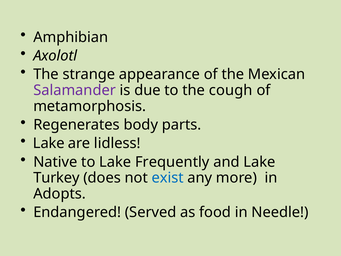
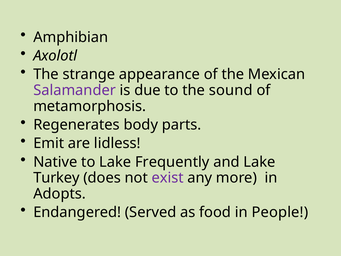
cough: cough -> sound (231, 90)
Lake: Lake -> Emit (49, 143)
exist colour: blue -> purple (168, 178)
Needle: Needle -> People (280, 212)
